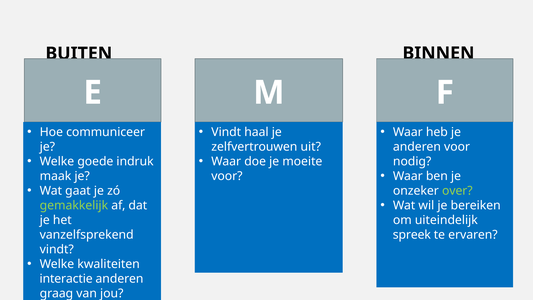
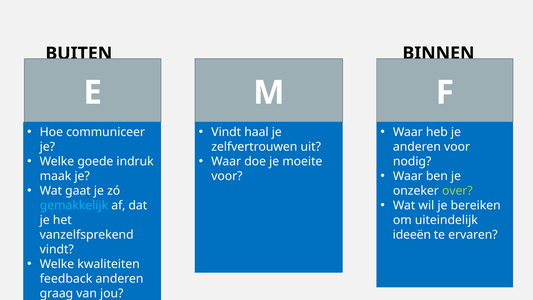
gemakkelijk colour: light green -> light blue (74, 205)
spreek: spreek -> ideeën (412, 235)
interactie: interactie -> feedback (66, 279)
